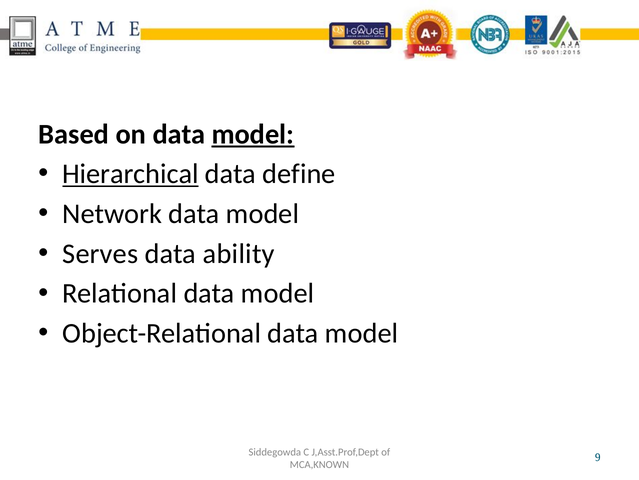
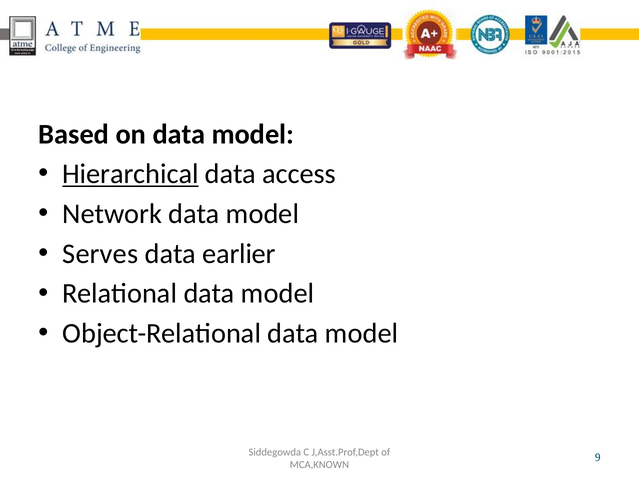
model underline: present -> none (253, 134)
define: define -> access (299, 174)
ability: ability -> earlier (239, 253)
